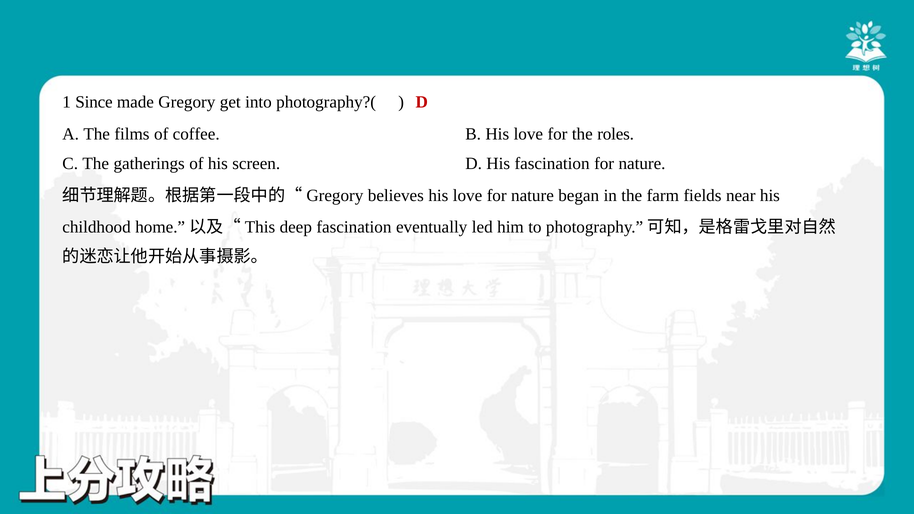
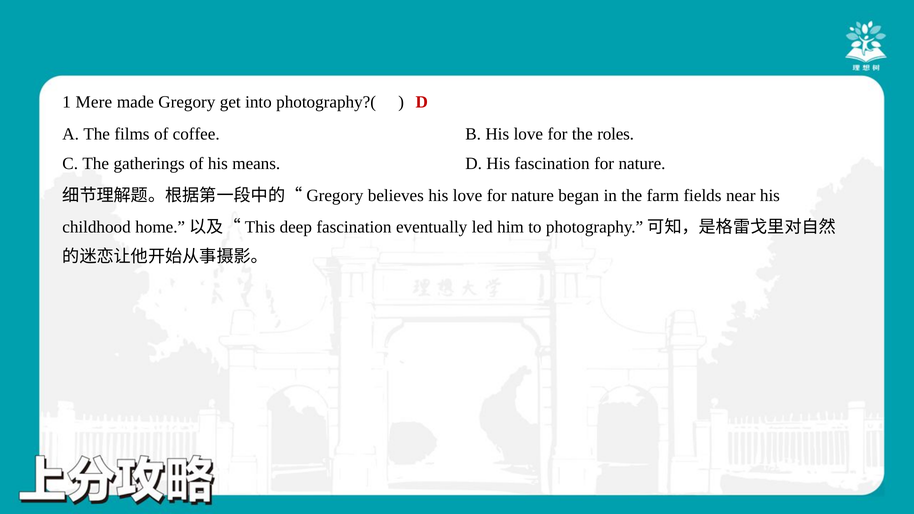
Since: Since -> Mere (94, 102)
screen: screen -> means (256, 164)
